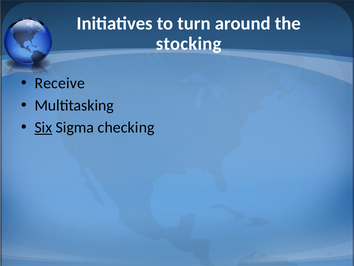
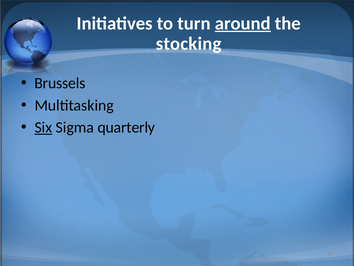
around underline: none -> present (243, 23)
Receive: Receive -> Brussels (60, 83)
checking: checking -> quarterly (126, 127)
